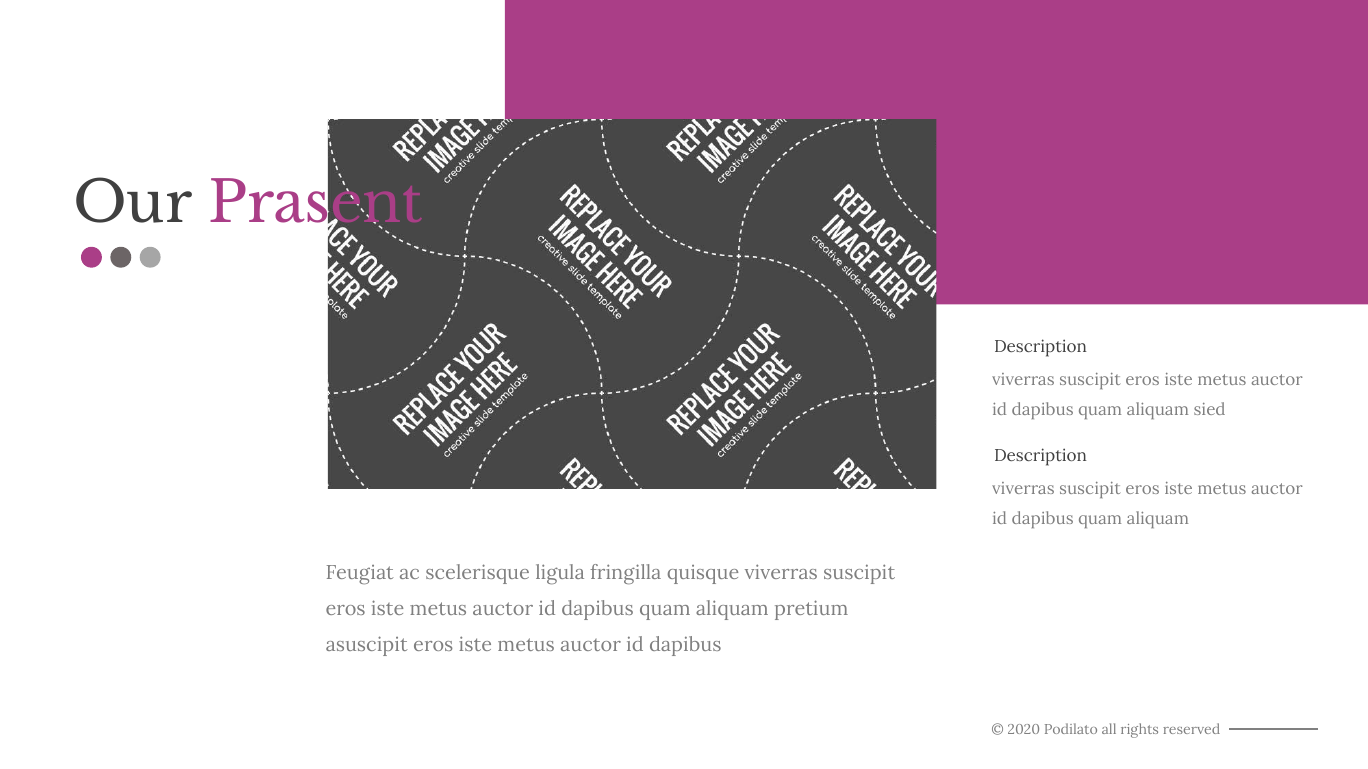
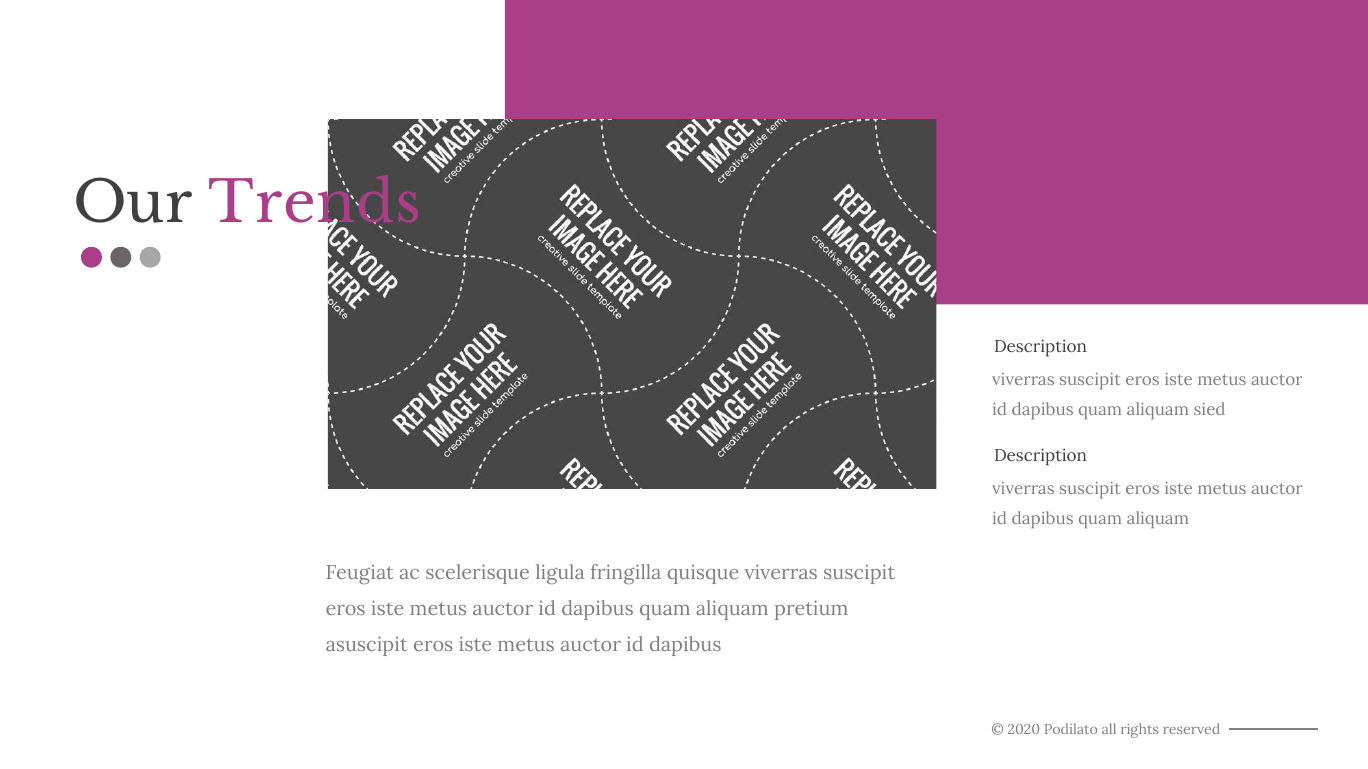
Prasent: Prasent -> Trends (315, 204)
